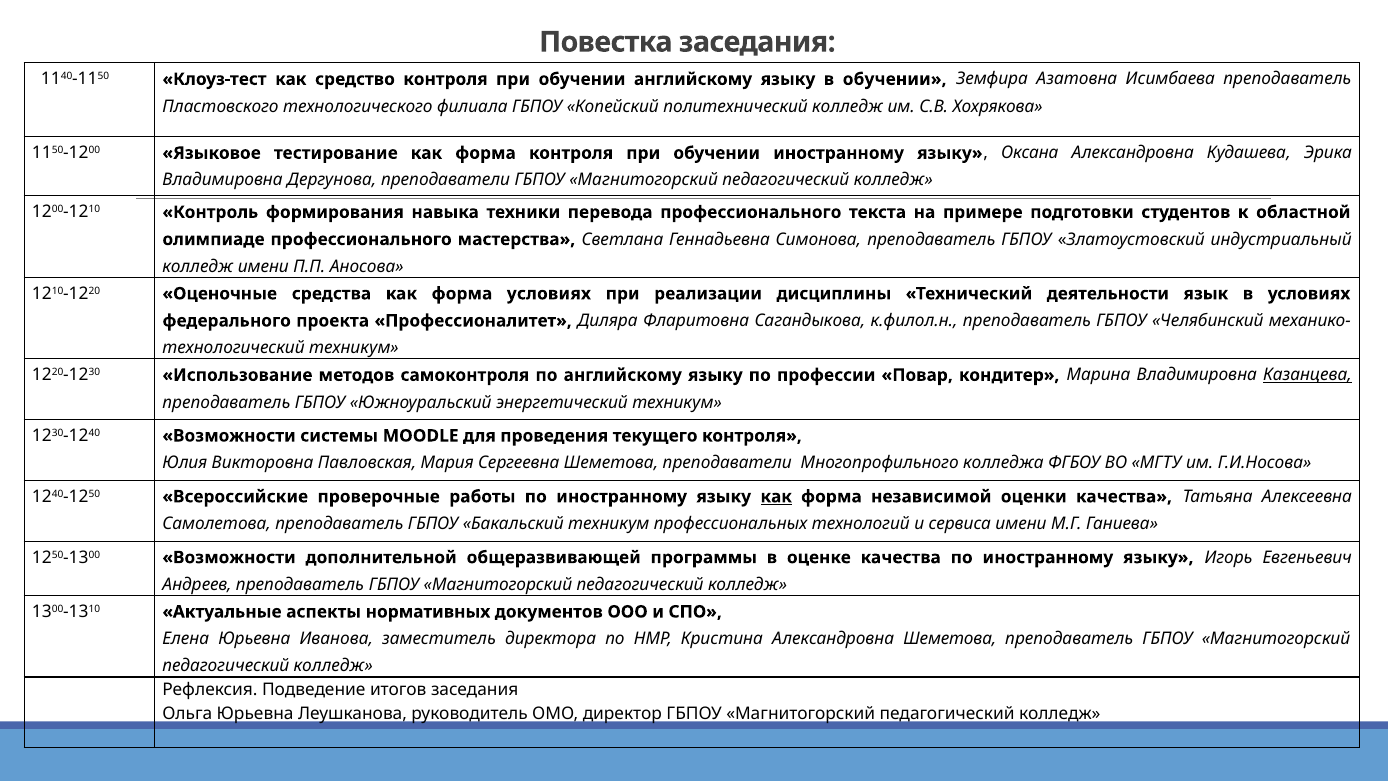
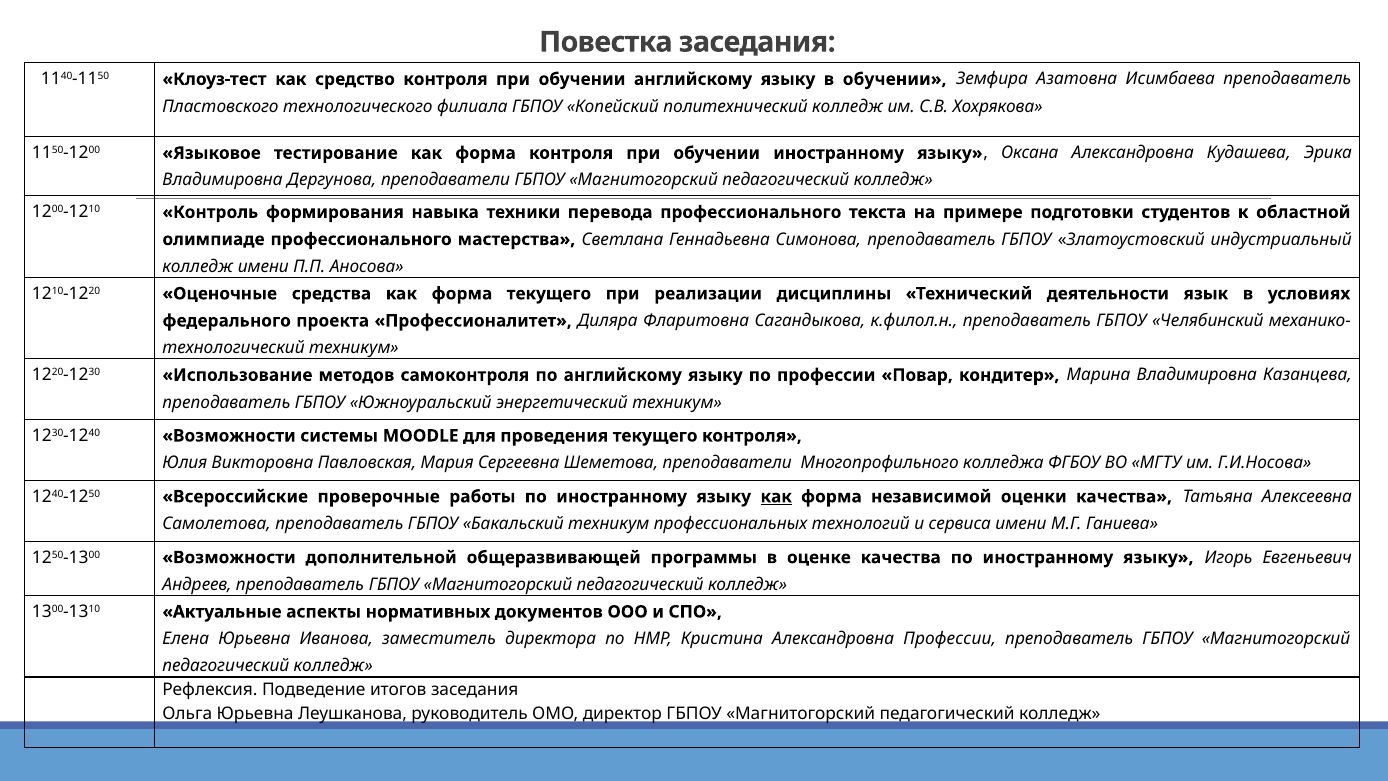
форма условиях: условиях -> текущего (549, 294)
Казанцева underline: present -> none (1307, 375)
Александровна Шеметова: Шеметова -> Профессии (950, 639)
